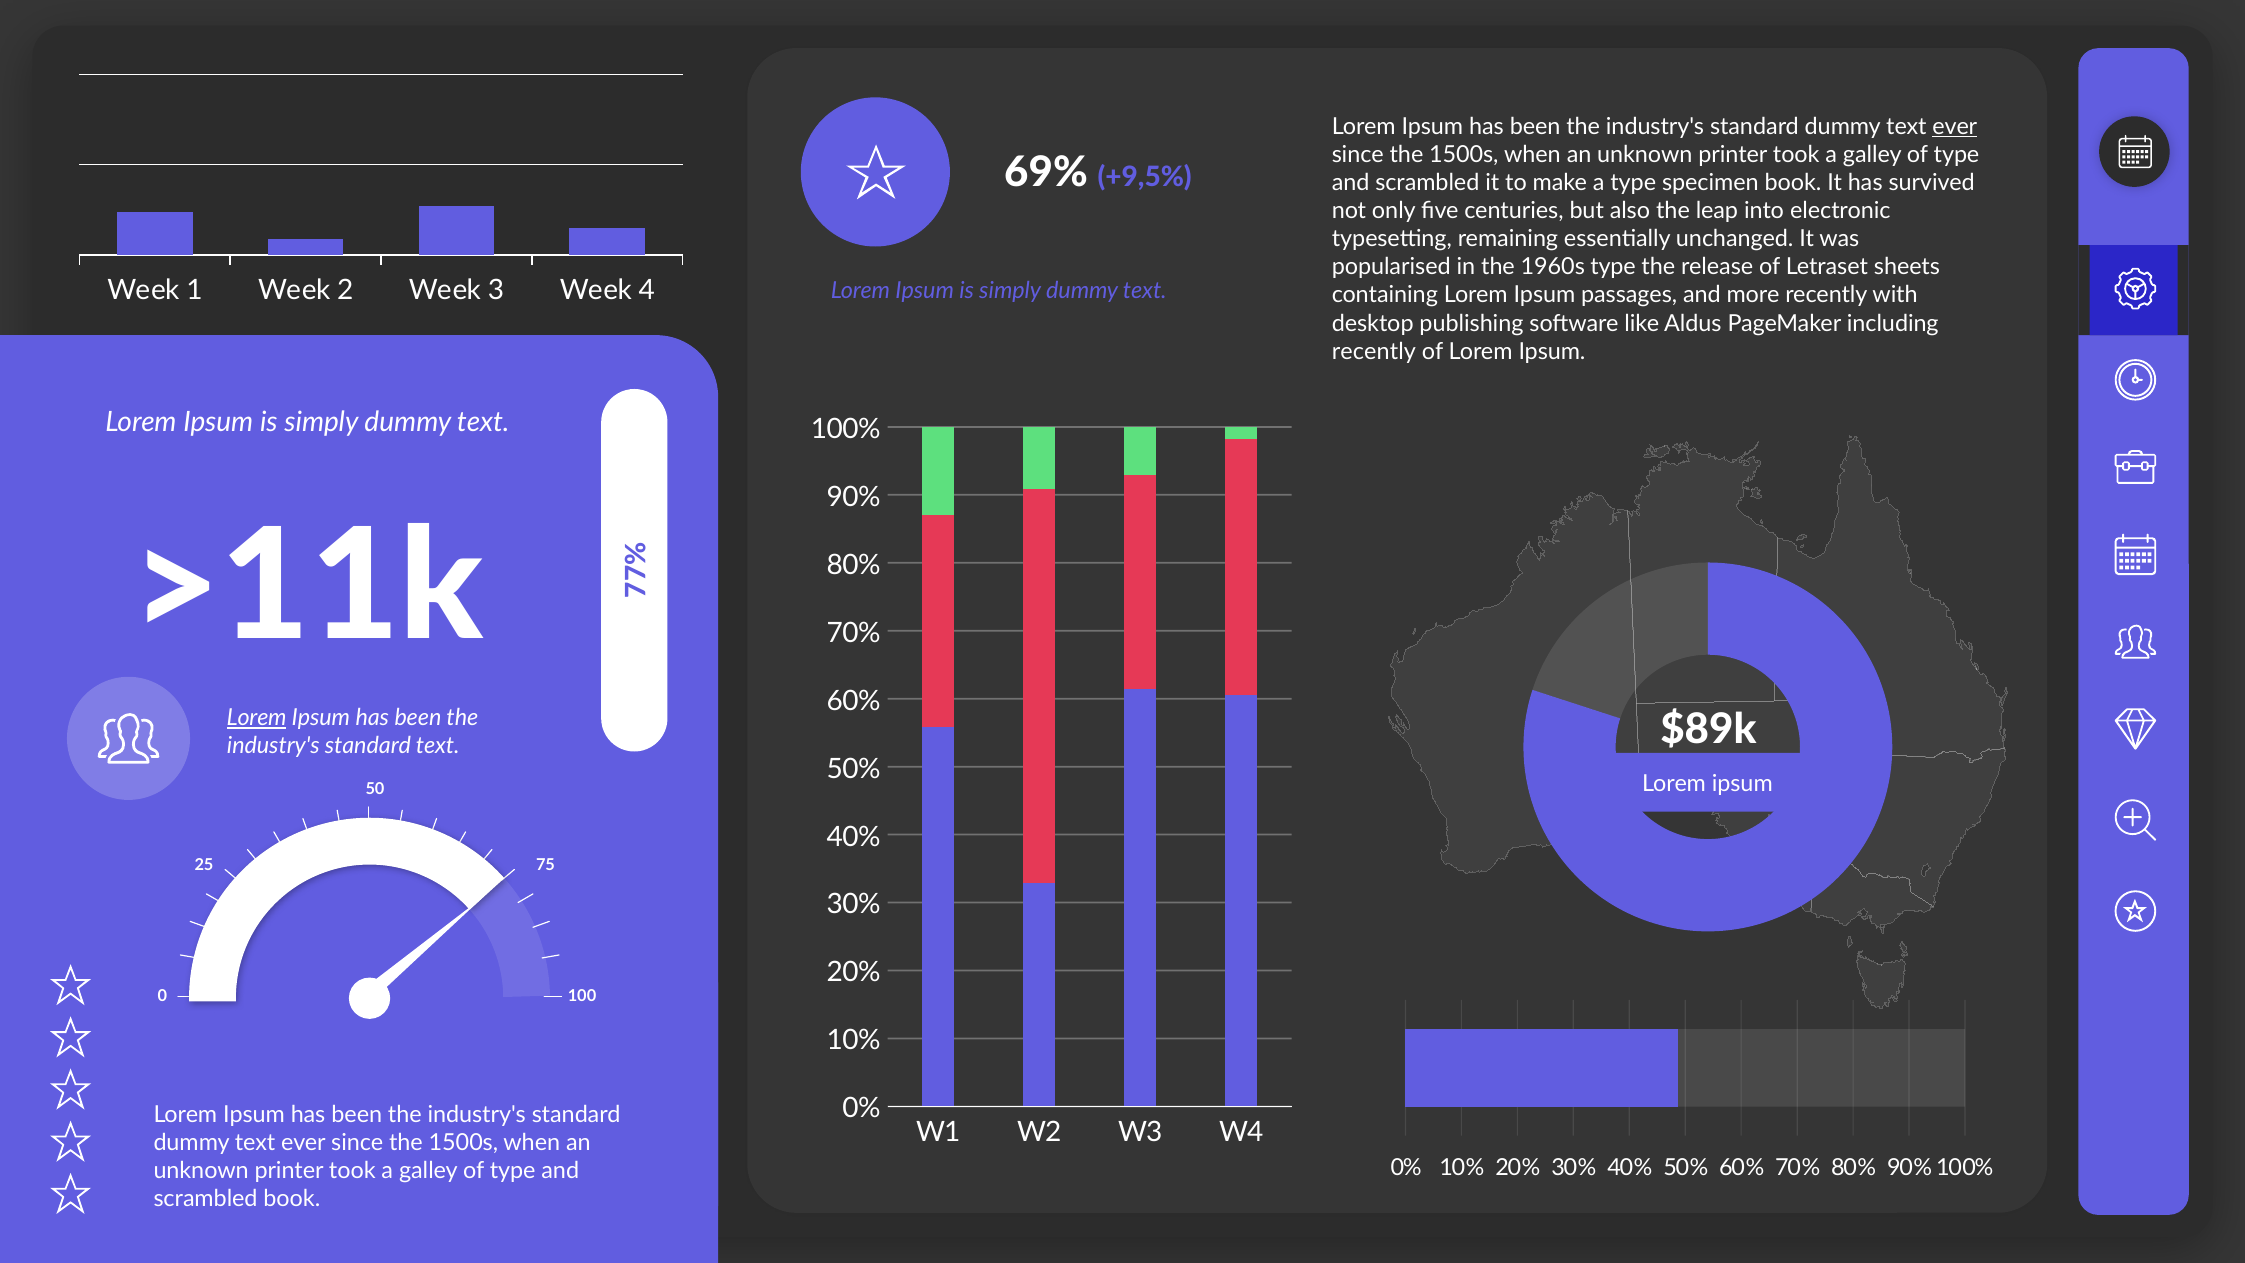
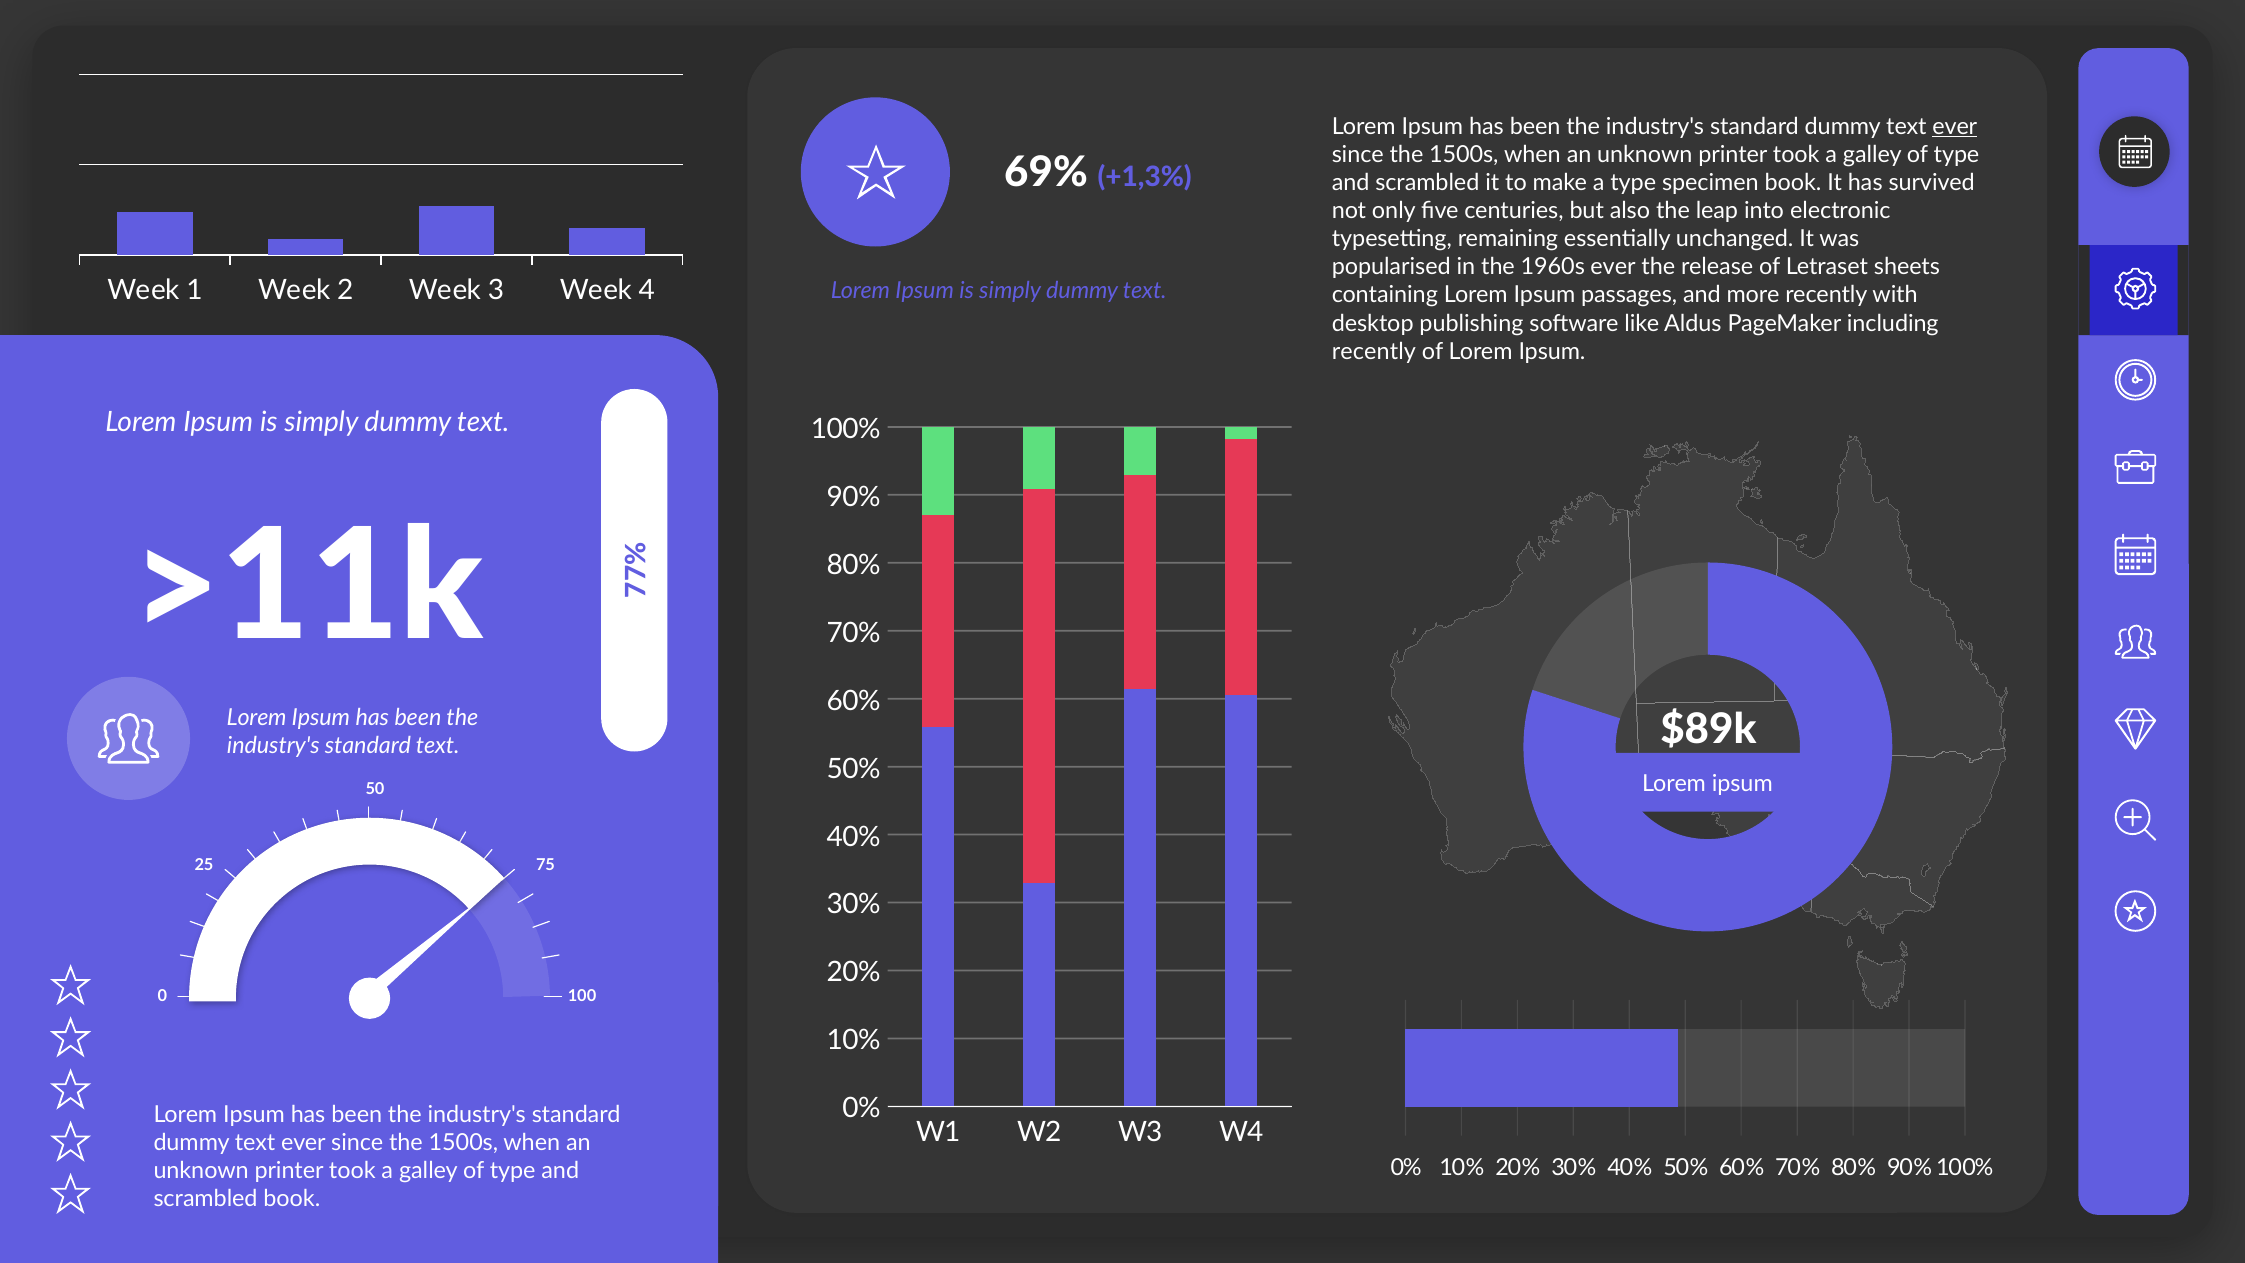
+9,5%: +9,5% -> +1,3% (1145, 178)
1960s type: type -> ever (1613, 267)
Lorem underline: present -> none (257, 718)
